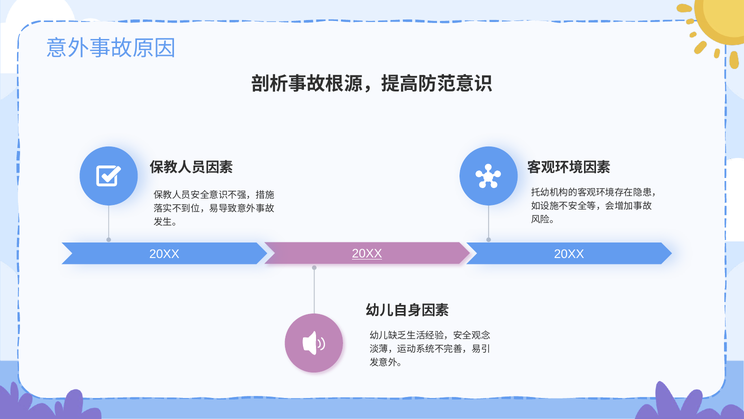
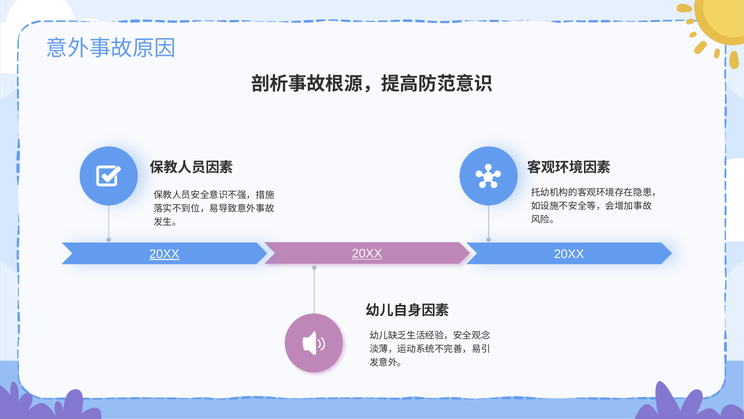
20XX underline: none -> present (164, 254)
